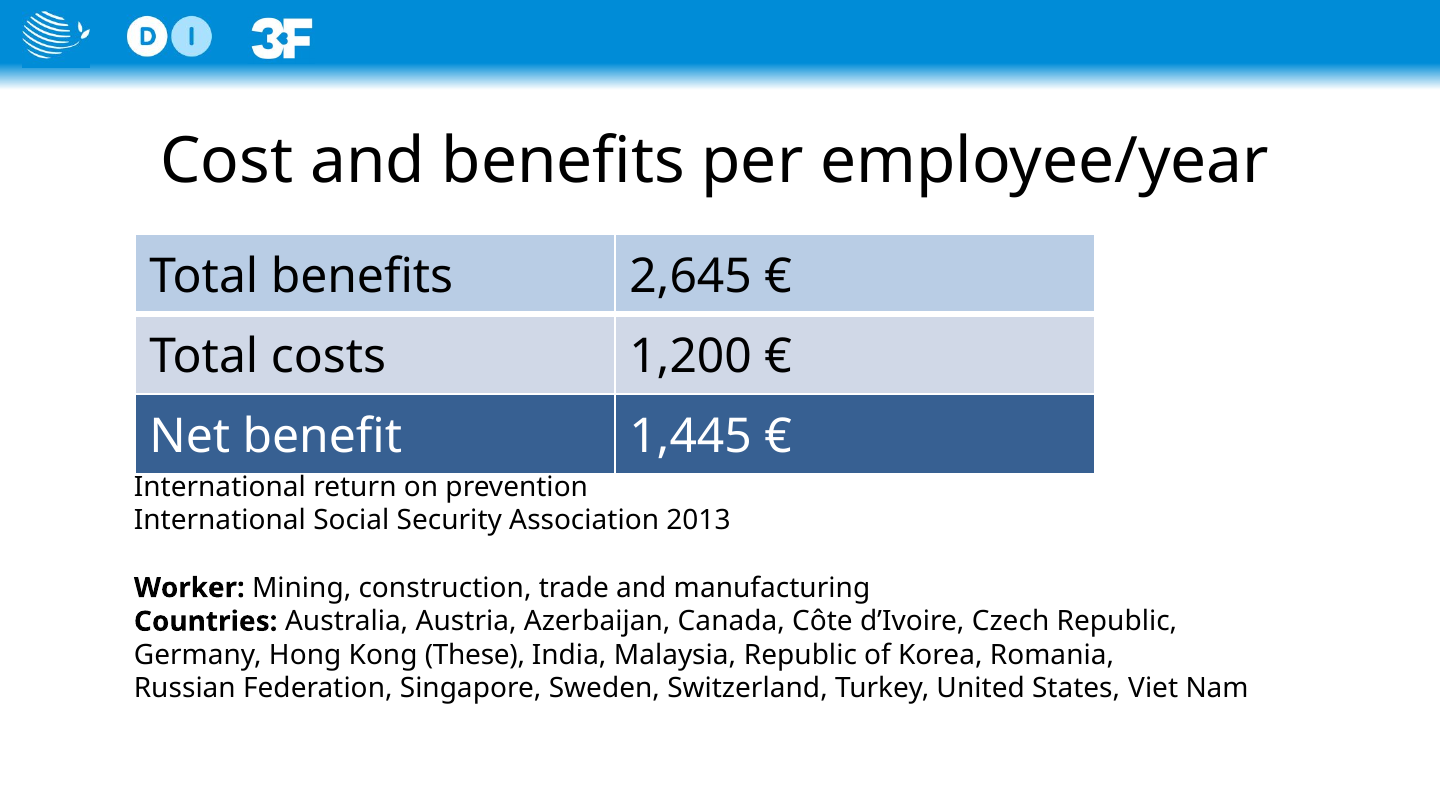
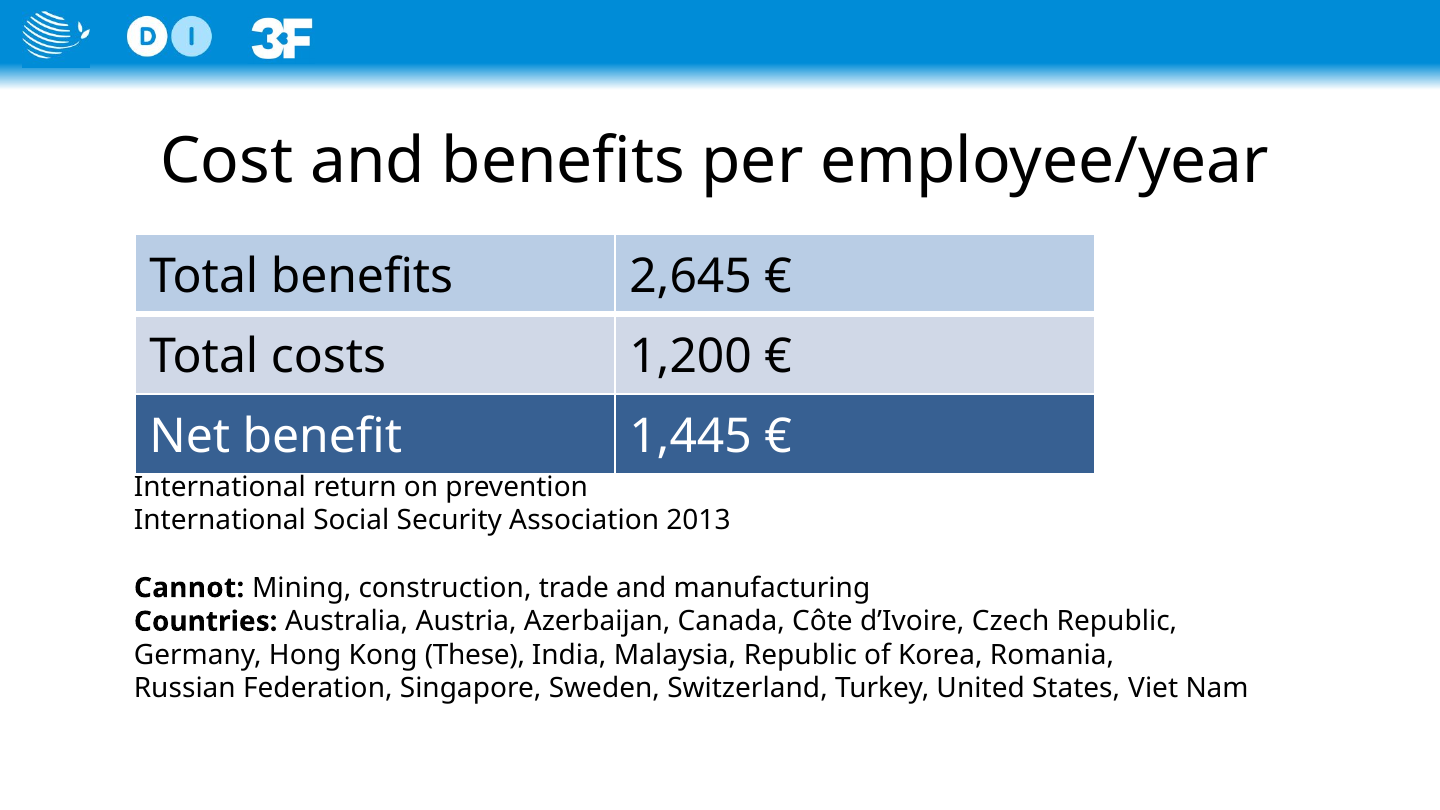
Worker: Worker -> Cannot (189, 588)
